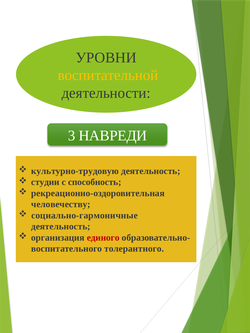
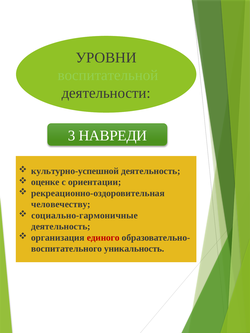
воспитательной colour: yellow -> light green (108, 75)
культурно-трудовую: культурно-трудовую -> культурно-успешной (75, 171)
студии: студии -> оценке (45, 182)
способность: способность -> ориентации (95, 182)
толерантного: толерантного -> уникальность (134, 249)
